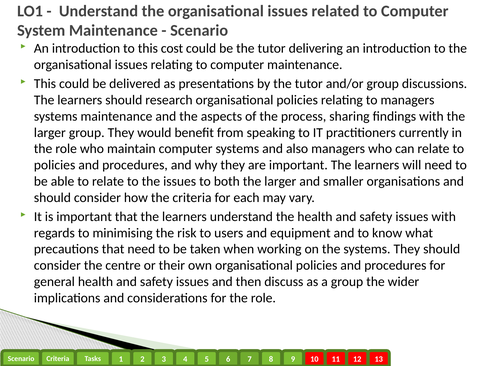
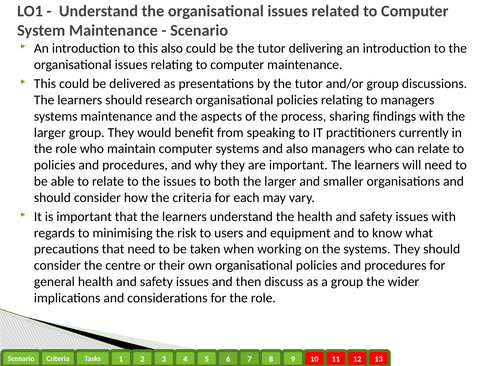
this cost: cost -> also (172, 48)
